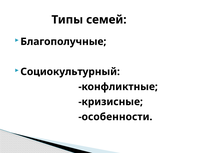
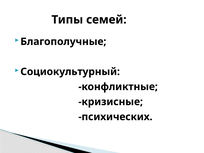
особенности: особенности -> психических (115, 117)
